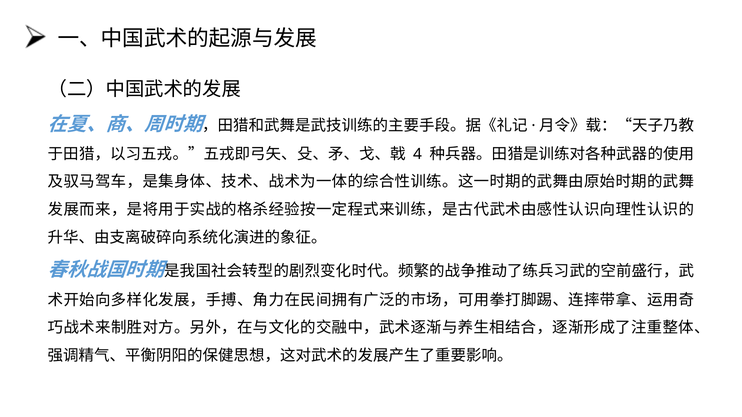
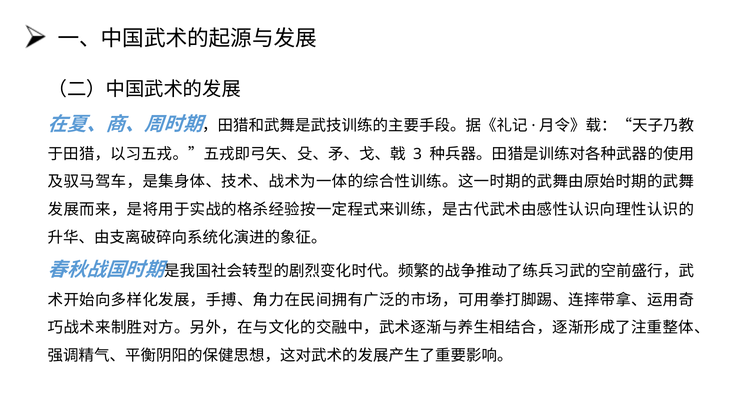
4: 4 -> 3 (418, 154)
